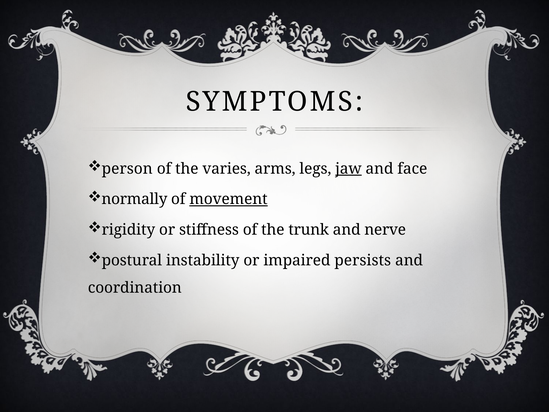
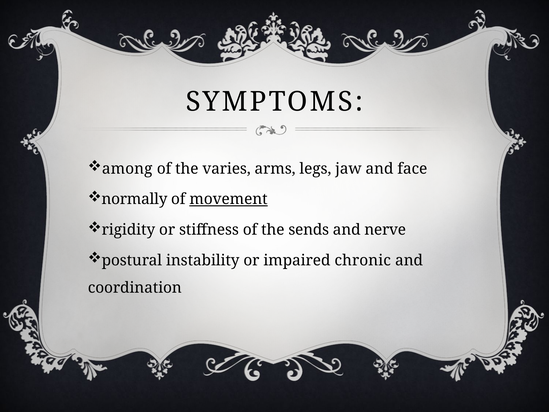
person: person -> among (127, 169)
jaw underline: present -> none (348, 169)
trunk: trunk -> sends (309, 230)
persists: persists -> chronic (363, 260)
